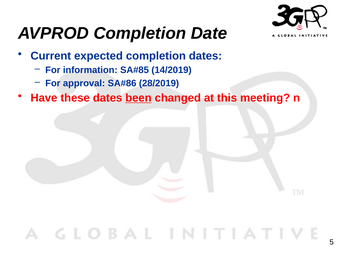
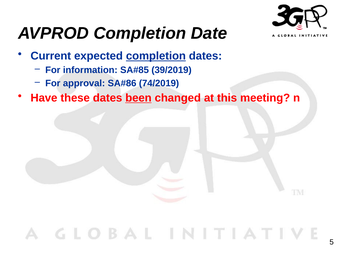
completion underline: none -> present (156, 56)
14/2019: 14/2019 -> 39/2019 (172, 70)
28/2019: 28/2019 -> 74/2019 (159, 83)
